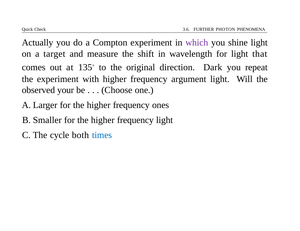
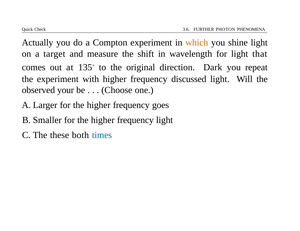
which colour: purple -> orange (197, 43)
argument: argument -> discussed (189, 79)
ones: ones -> goes (161, 105)
cycle: cycle -> these (60, 136)
